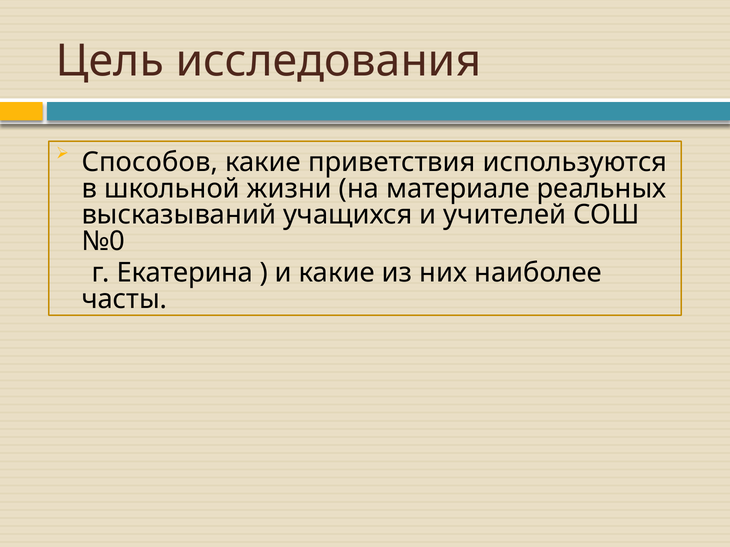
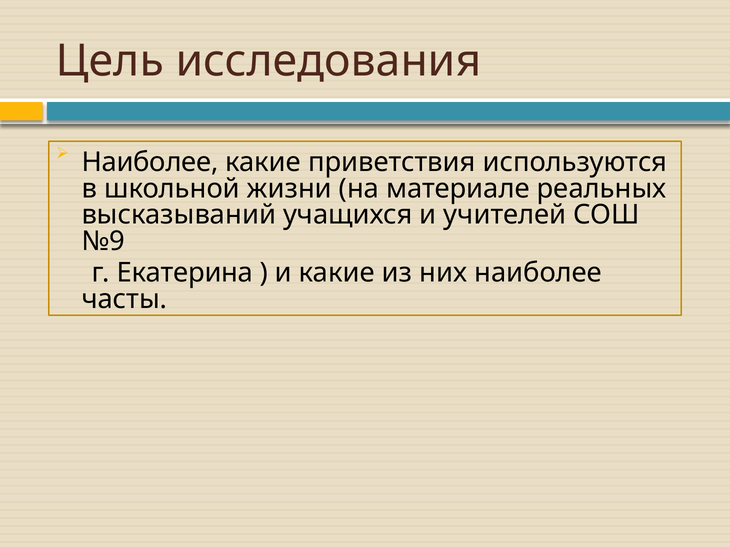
Способов: Способов -> Наиболее (150, 162)
№0: №0 -> №9 (103, 241)
